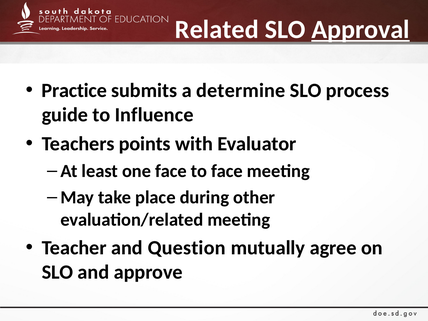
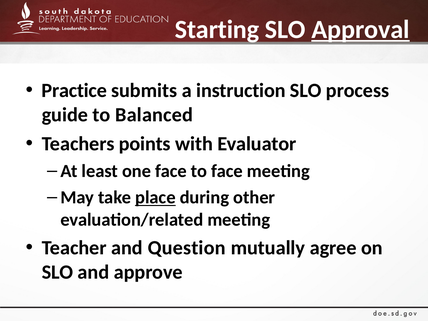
Related: Related -> Starting (217, 30)
determine: determine -> instruction (241, 91)
Influence: Influence -> Balanced (154, 115)
place underline: none -> present (155, 198)
